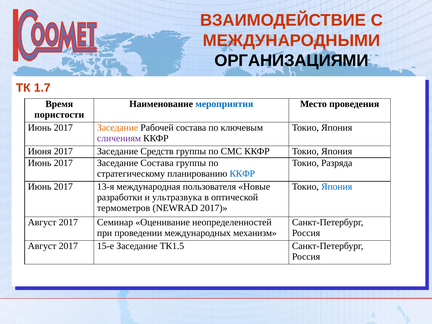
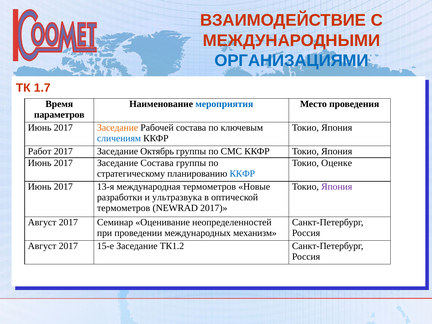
ОРГАНИЗАЦИЯМИ colour: black -> blue (292, 61)
пористости: пористости -> параметров (59, 115)
сличениям colour: purple -> blue (119, 138)
Июня: Июня -> Работ (40, 151)
Средств: Средств -> Октябрь (157, 151)
Разряда: Разряда -> Оценке (337, 163)
международная пользователя: пользователя -> термометров (209, 187)
Япония colour: blue -> purple (337, 187)
ТК1.5: ТК1.5 -> ТК1.2 (172, 246)
